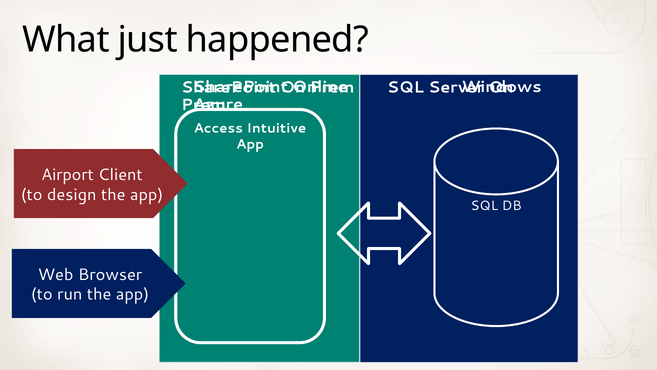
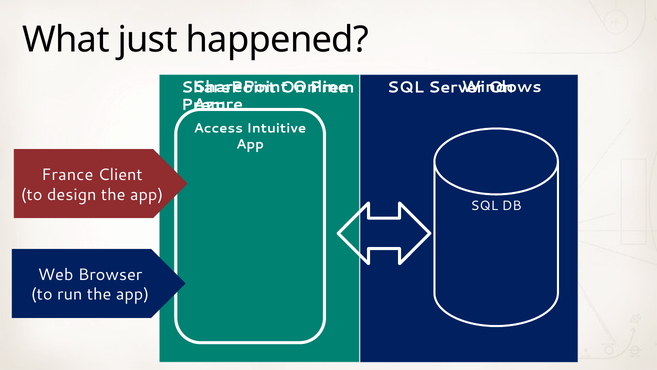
Airport: Airport -> France (67, 175)
